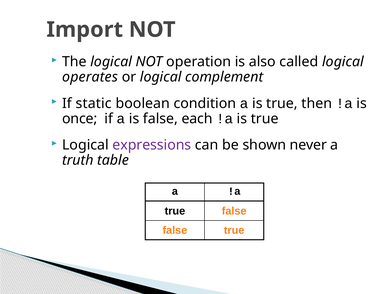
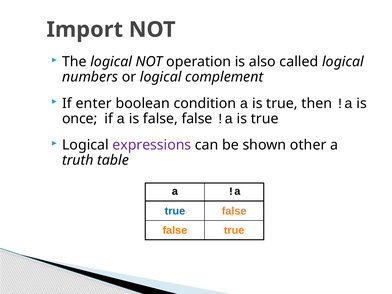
operates: operates -> numbers (90, 77)
static: static -> enter (94, 103)
is false each: each -> false (197, 119)
never: never -> other (308, 145)
true colour: black -> blue (175, 211)
